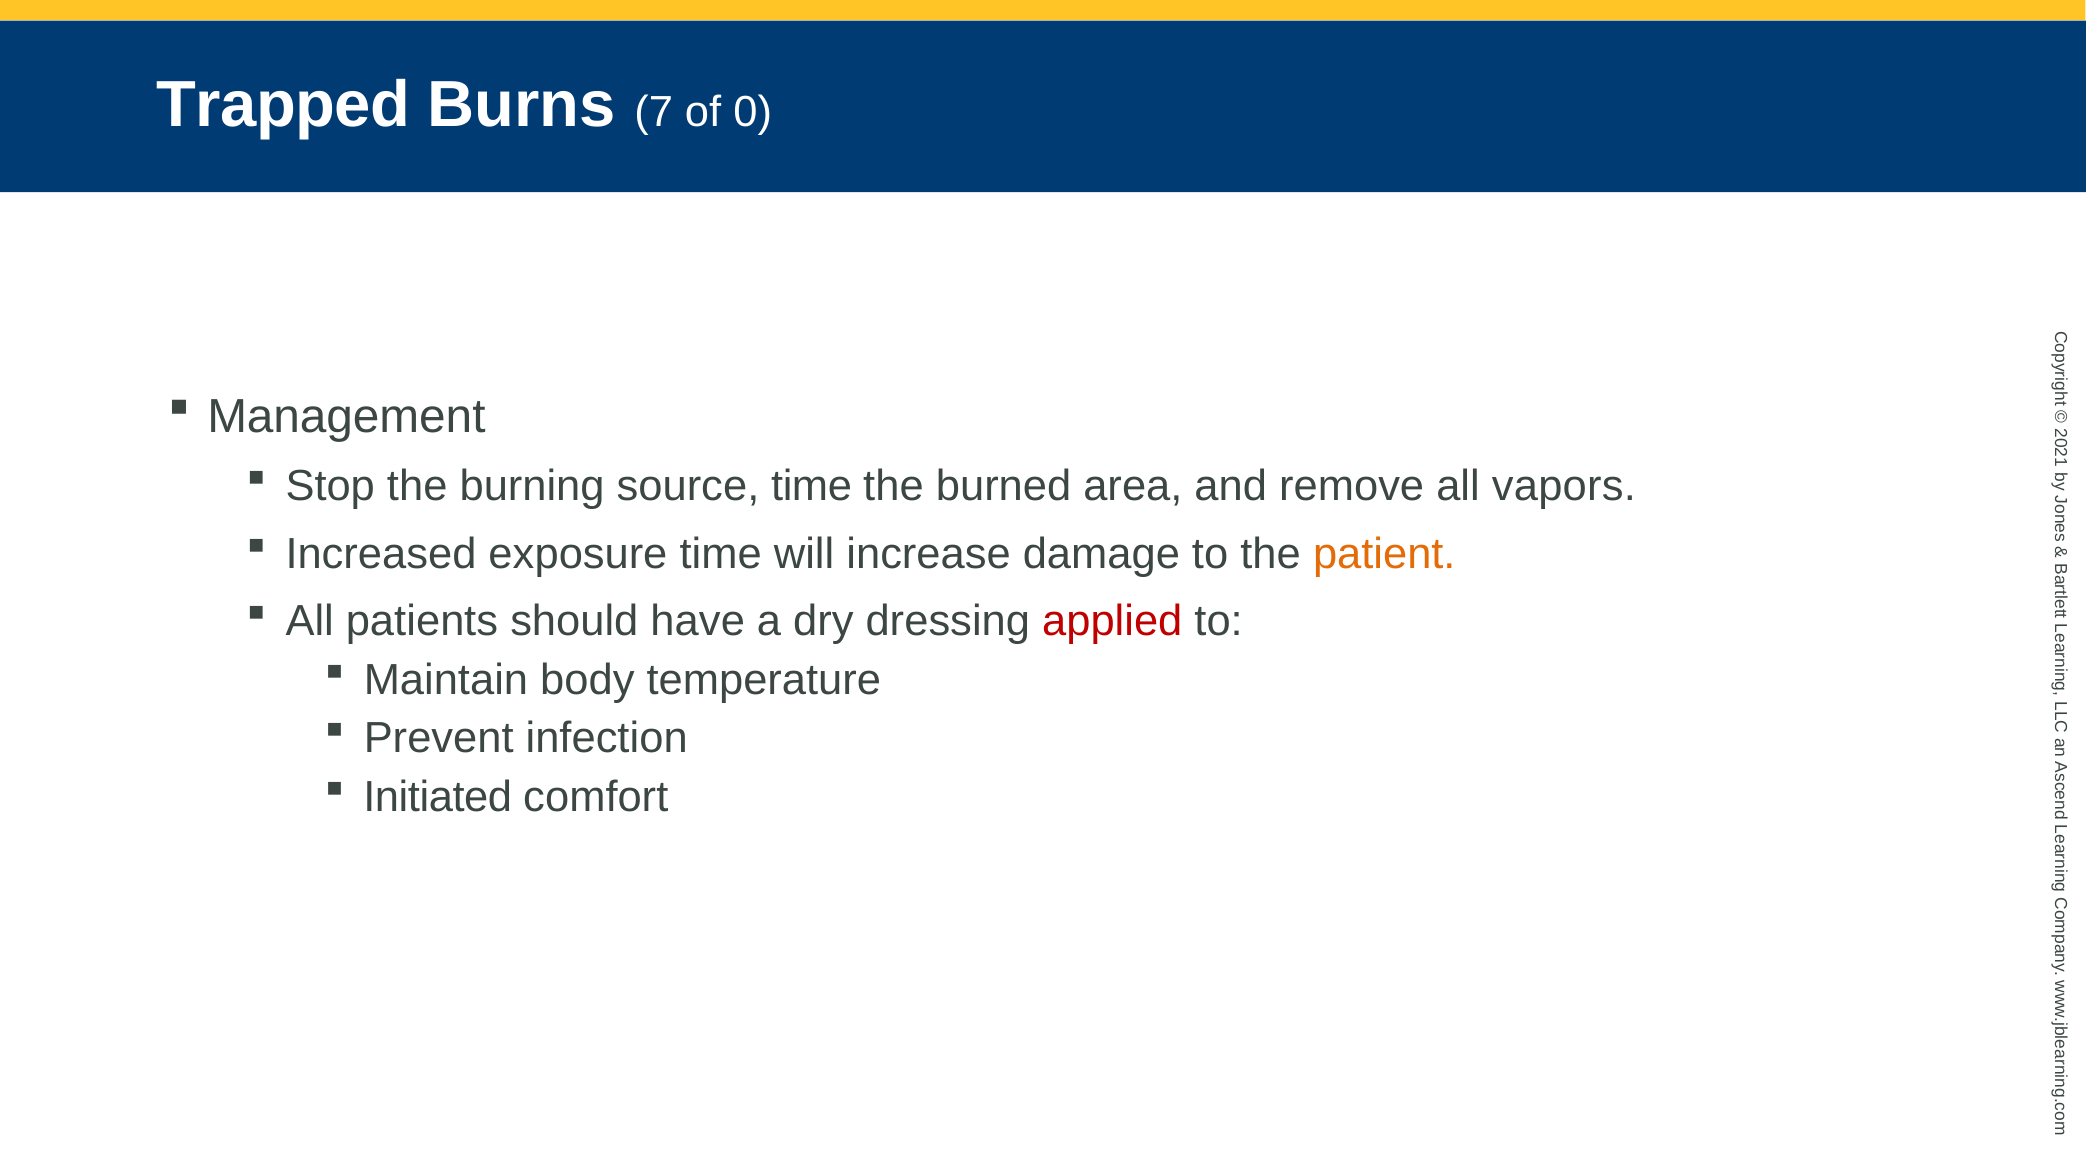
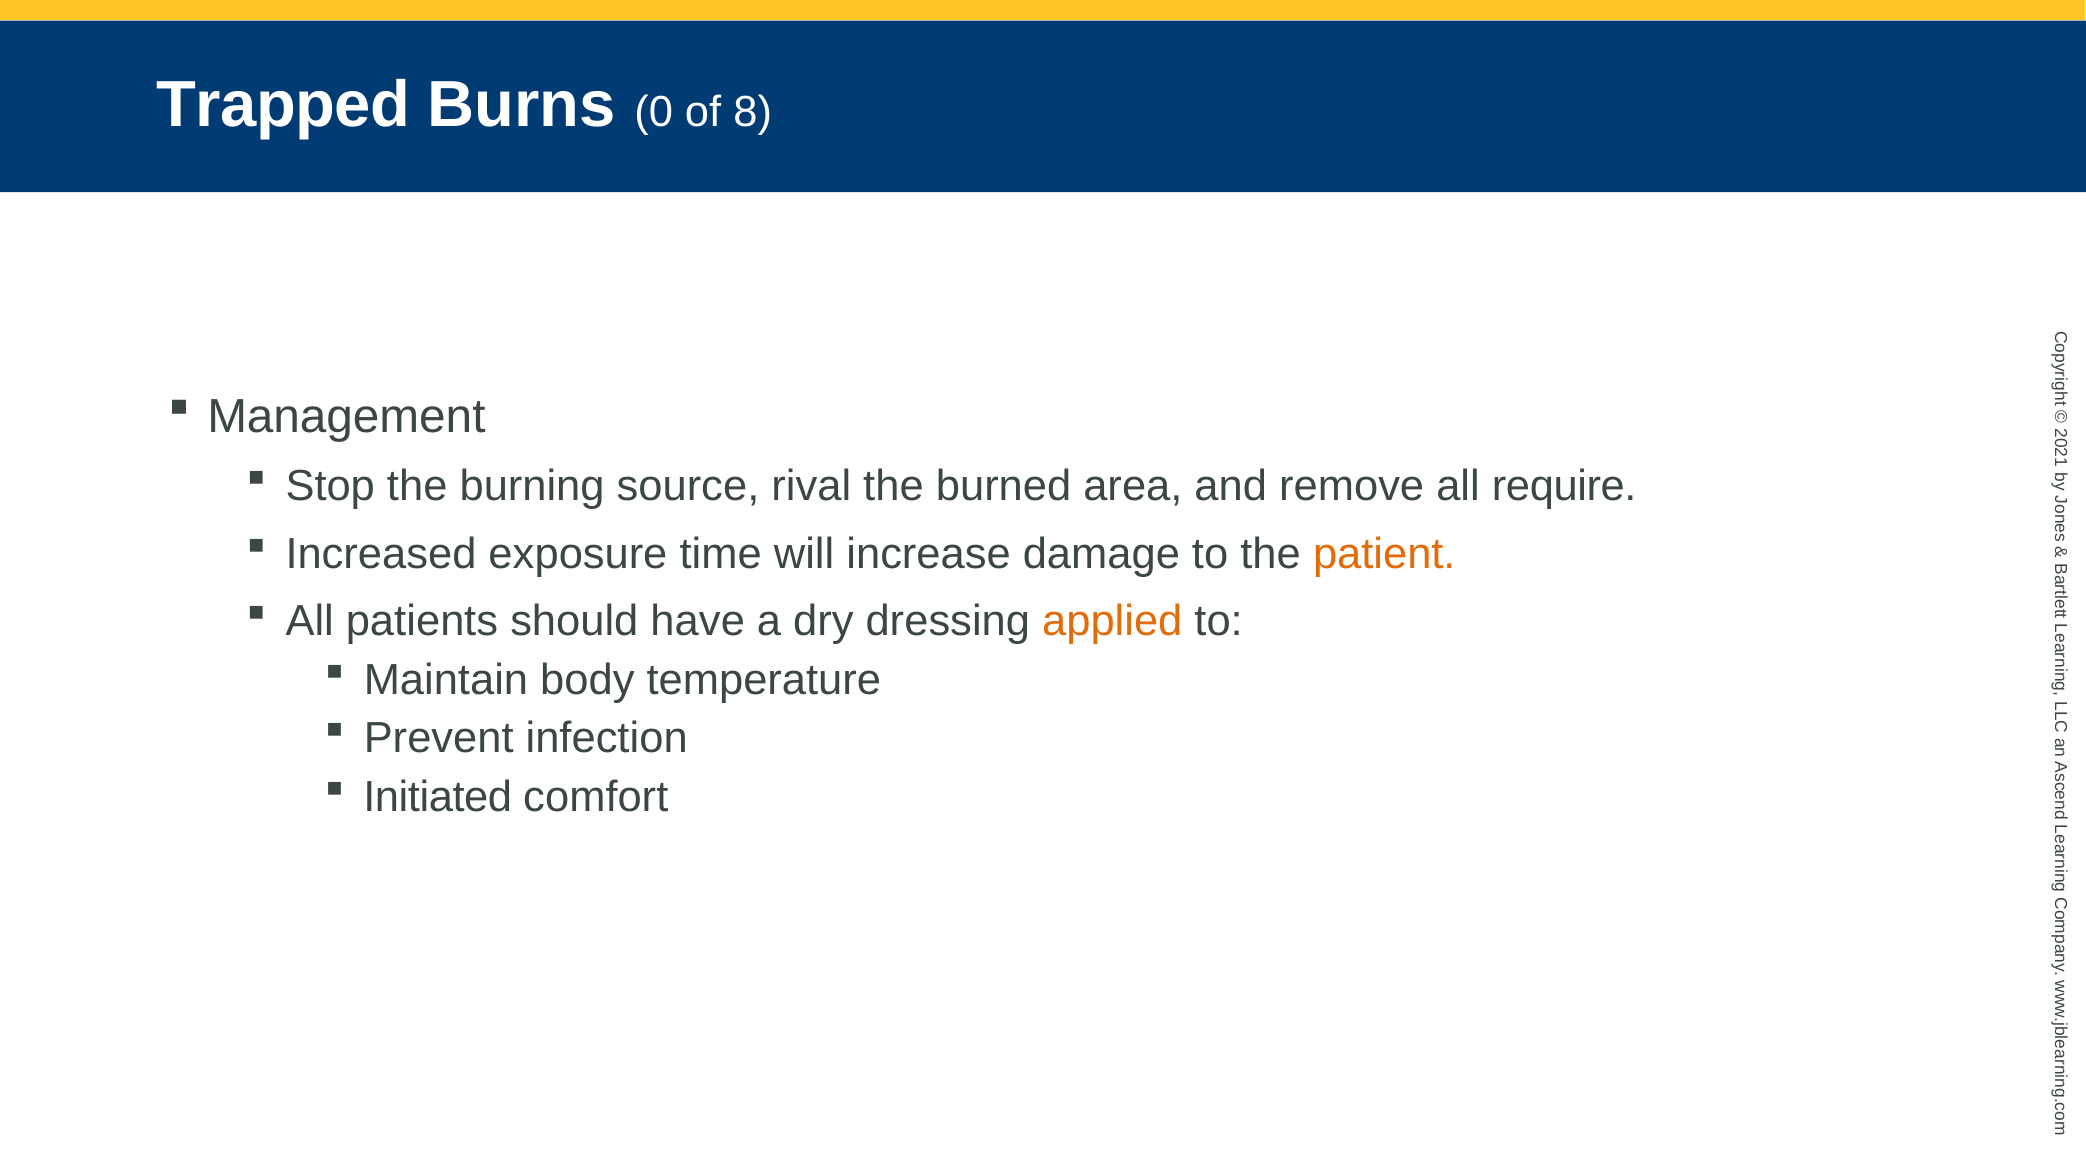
Burns 7: 7 -> 0 (654, 112)
of 0: 0 -> 8 (753, 112)
source time: time -> rival (811, 487)
vapors: vapors -> require (1564, 487)
applied colour: red -> orange (1112, 621)
